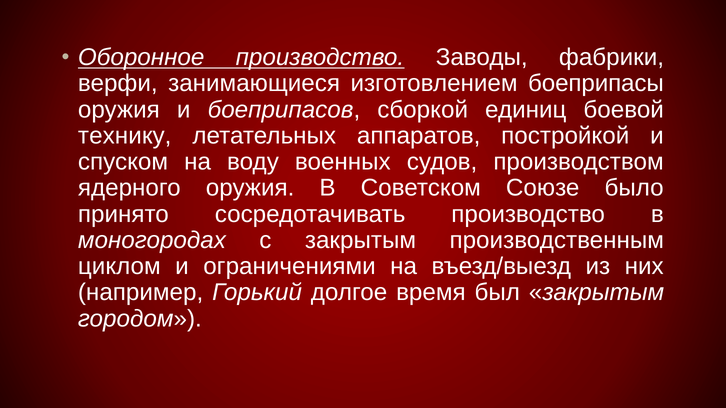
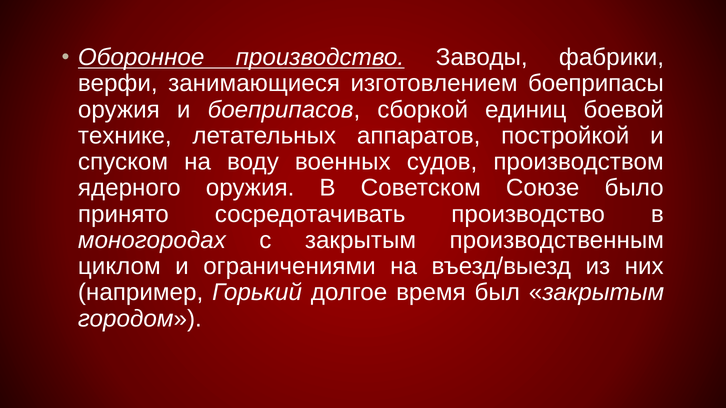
технику: технику -> технике (125, 136)
